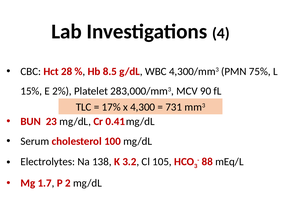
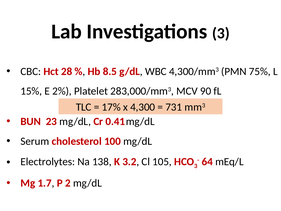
Investigations 4: 4 -> 3 (221, 33)
88: 88 -> 64 (207, 162)
